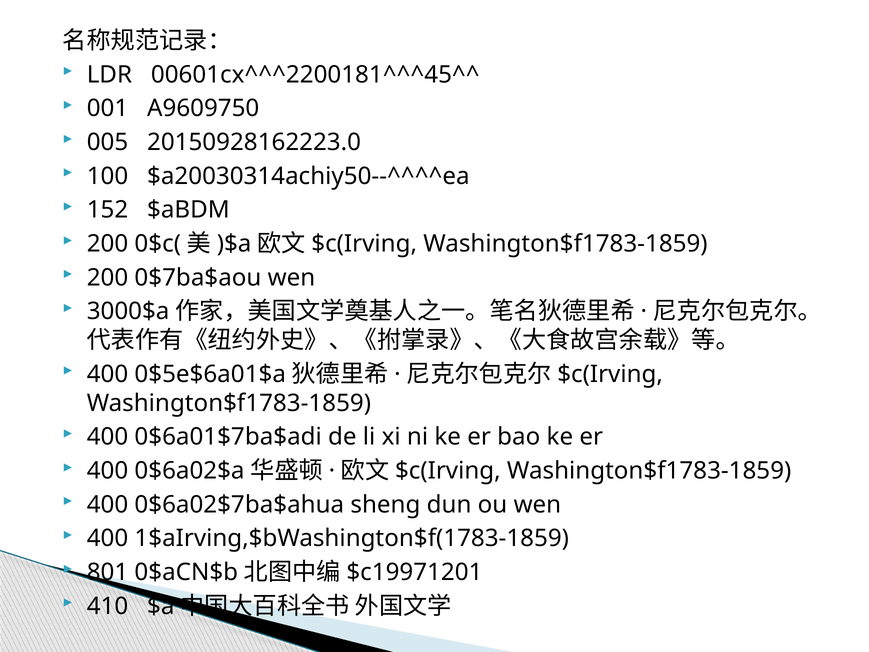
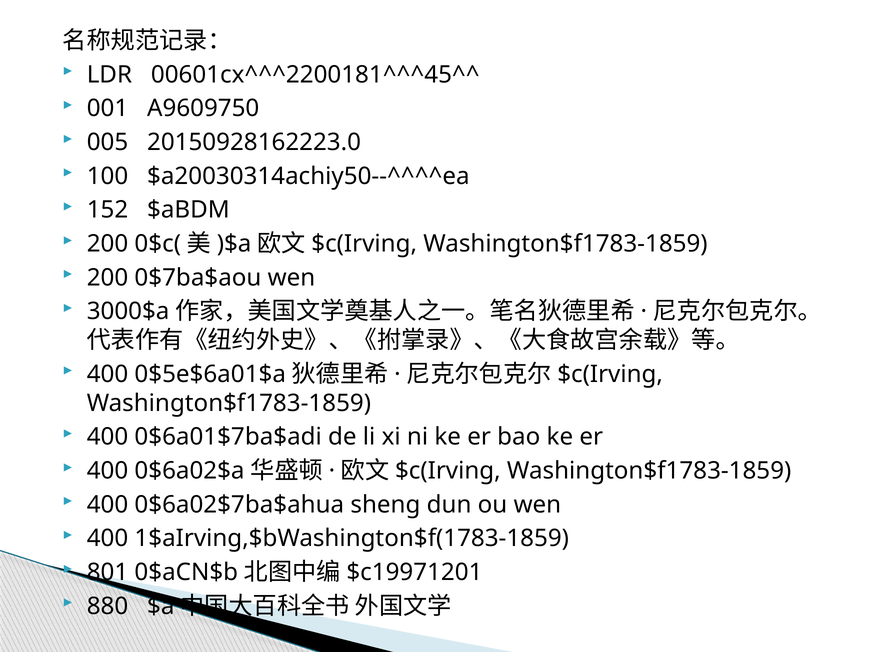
410: 410 -> 880 (108, 606)
